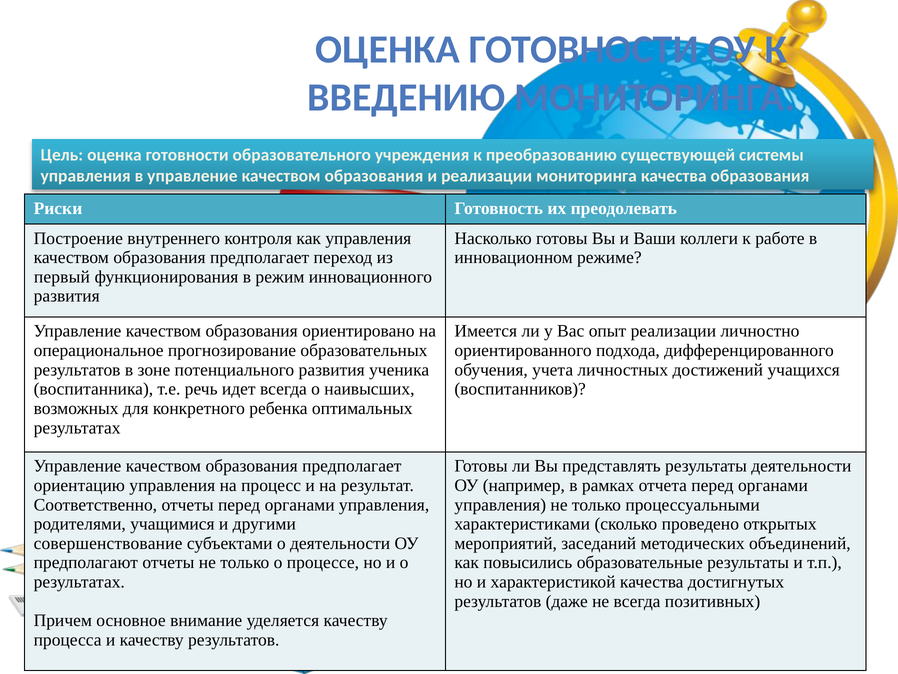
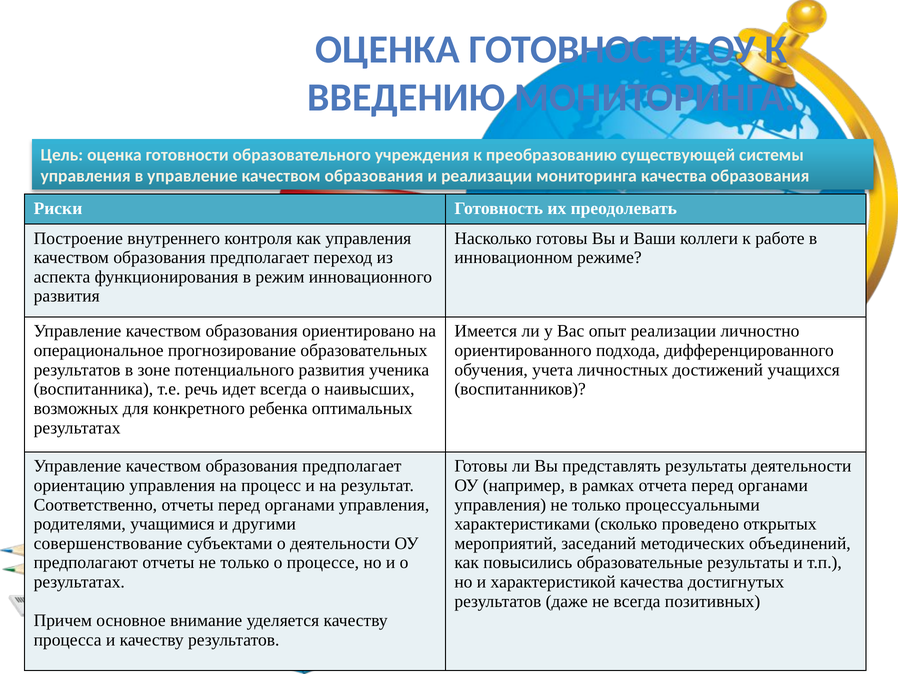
первый: первый -> аспекта (62, 277)
